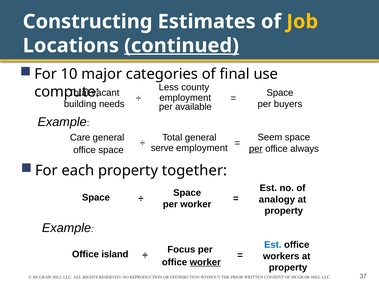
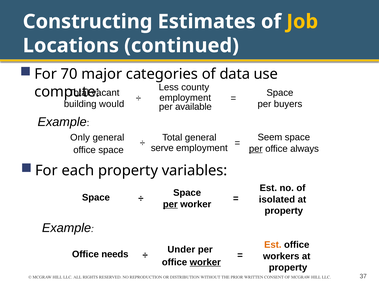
continued underline: present -> none (182, 46)
10: 10 -> 70 (69, 74)
final: final -> data (235, 74)
needs: needs -> would (112, 104)
Care: Care -> Only (80, 138)
together: together -> variables (195, 171)
analogy: analogy -> isolated (277, 200)
per underline: none -> present (170, 204)
Est colour: blue -> orange (273, 245)
Focus: Focus -> Under (181, 250)
island: island -> needs (115, 255)
